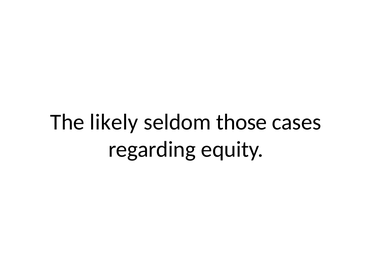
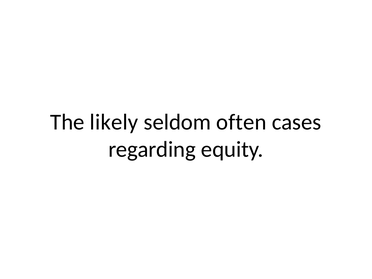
those: those -> often (241, 122)
